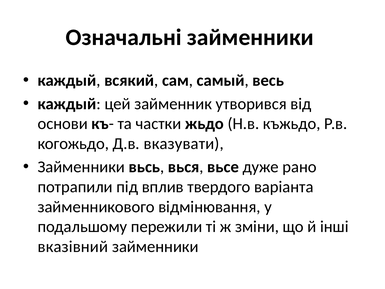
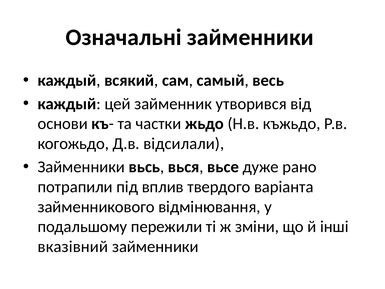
вказувати: вказувати -> відсилали (184, 144)
